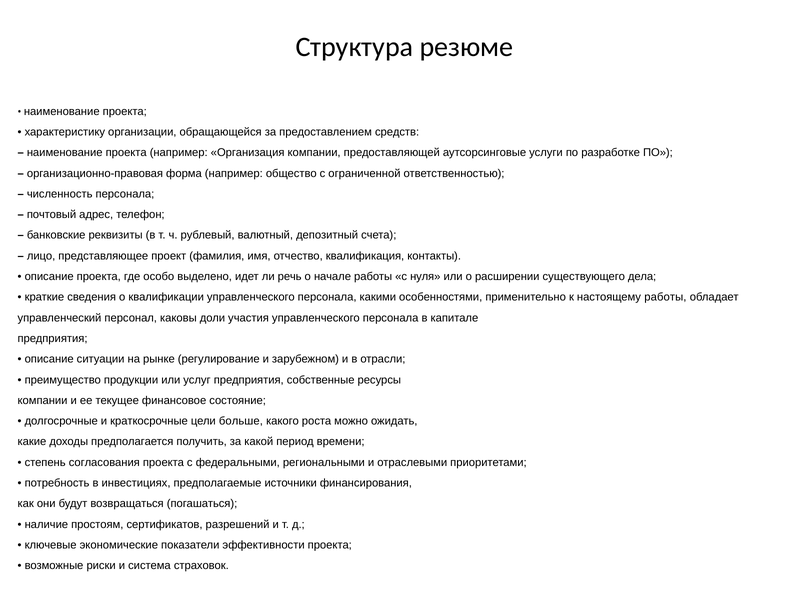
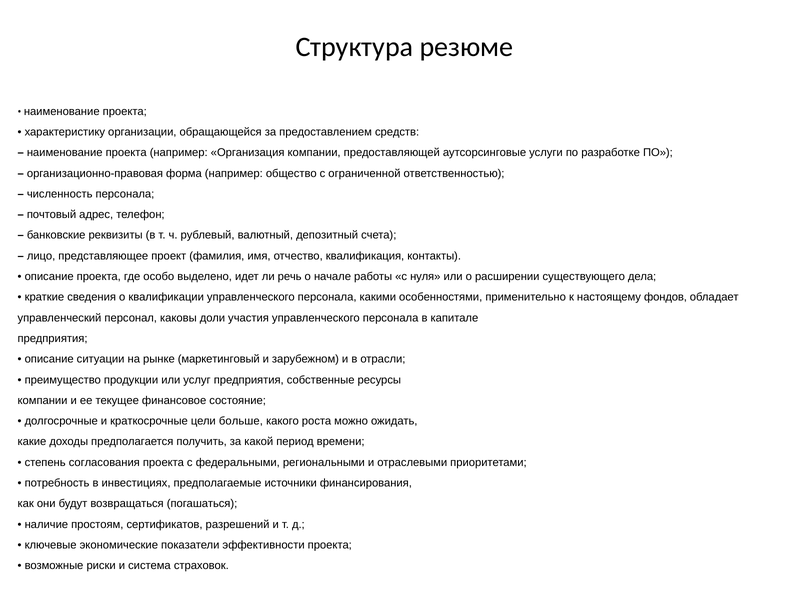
настоящему работы: работы -> фондов (665, 297)
регулирование: регулирование -> маркетинговый (219, 359)
